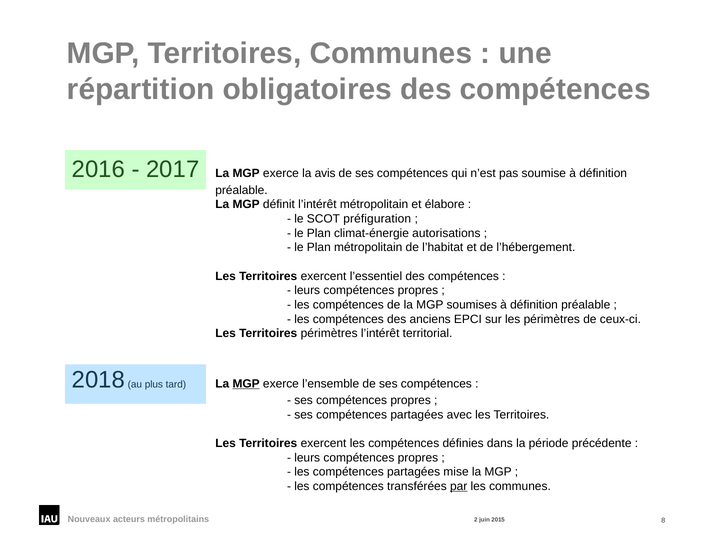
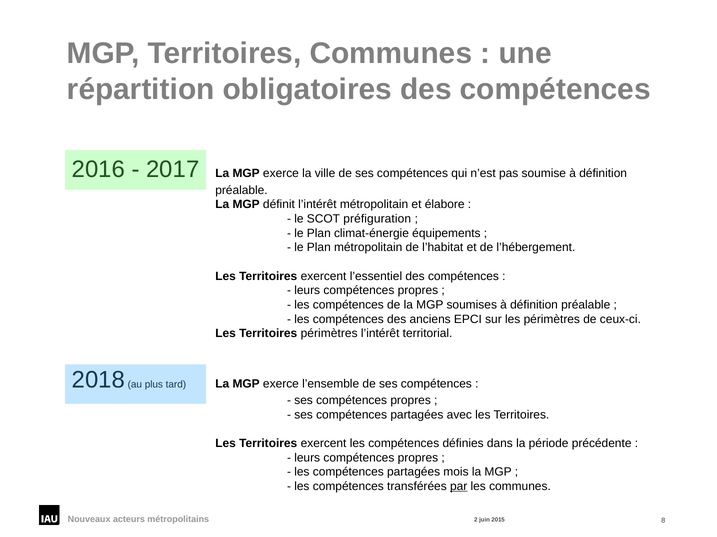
avis: avis -> ville (325, 174)
autorisations: autorisations -> équipements (446, 234)
MGP underline: present -> none (246, 384)
mise: mise -> mois (456, 473)
